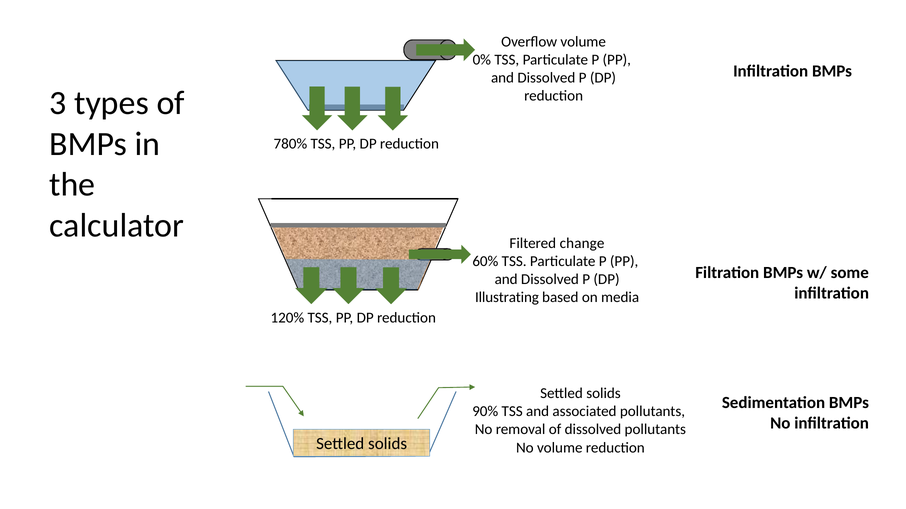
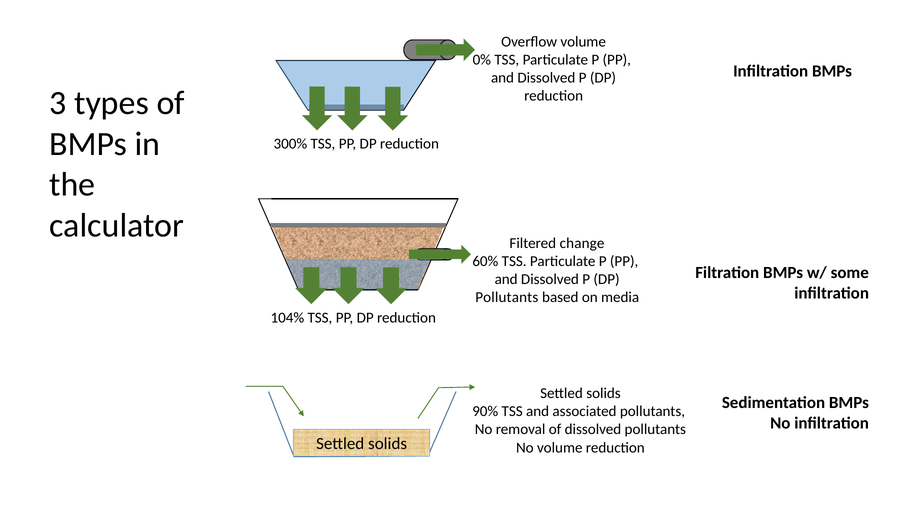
780%: 780% -> 300% (290, 144)
Illustrating: Illustrating -> Pollutants (507, 298)
120%: 120% -> 104% (287, 318)
